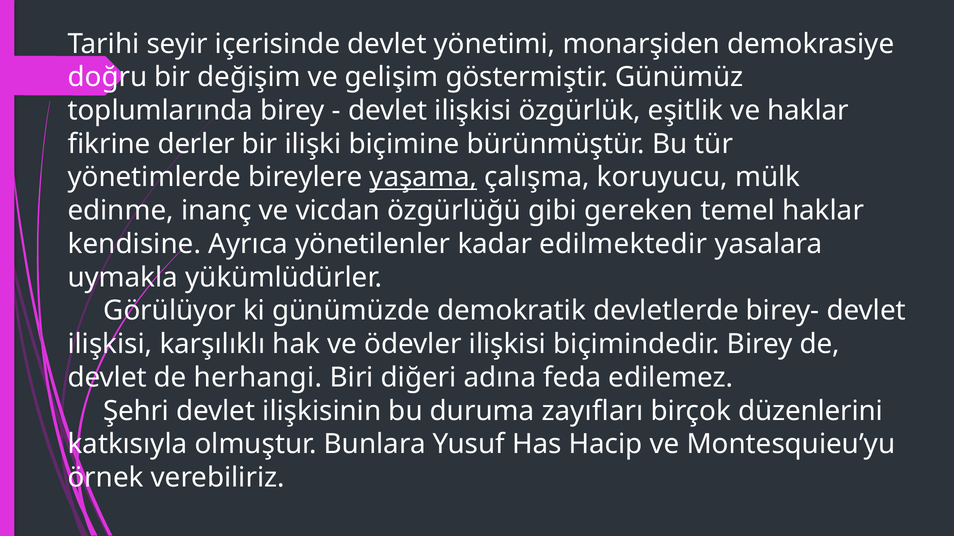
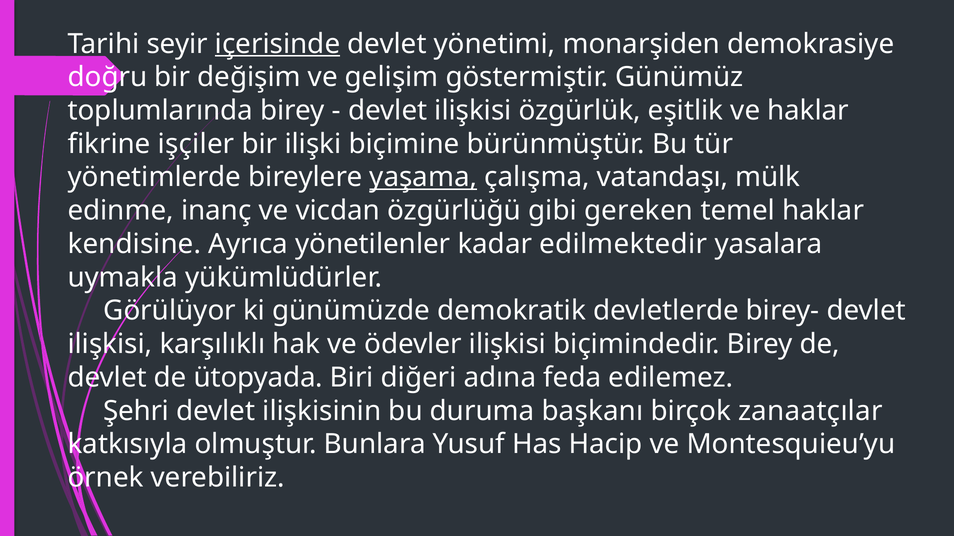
içerisinde underline: none -> present (278, 44)
derler: derler -> işçiler (196, 144)
koruyucu: koruyucu -> vatandaşı (663, 178)
herhangi: herhangi -> ütopyada (258, 378)
zayıfları: zayıfları -> başkanı (593, 411)
düzenlerini: düzenlerini -> zanaatçılar (810, 411)
